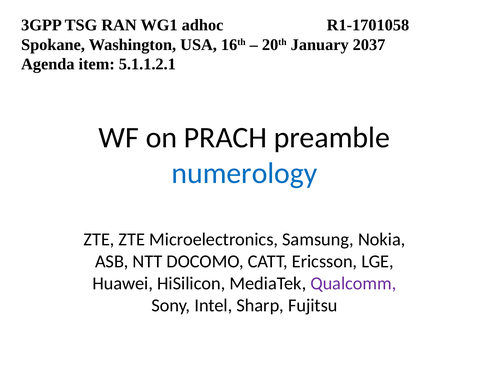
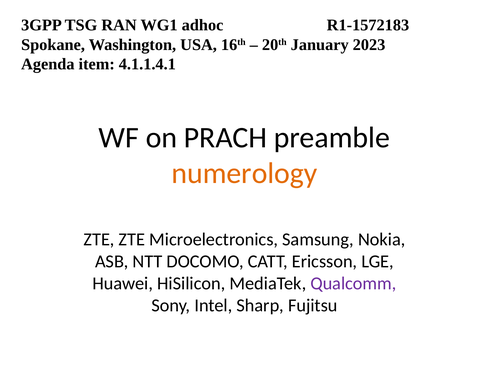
R1-1701058: R1-1701058 -> R1-1572183 (368, 25)
2037: 2037 -> 2023 (369, 45)
5.1.1.2.1: 5.1.1.2.1 -> 4.1.1.4.1 (147, 64)
numerology colour: blue -> orange (244, 173)
